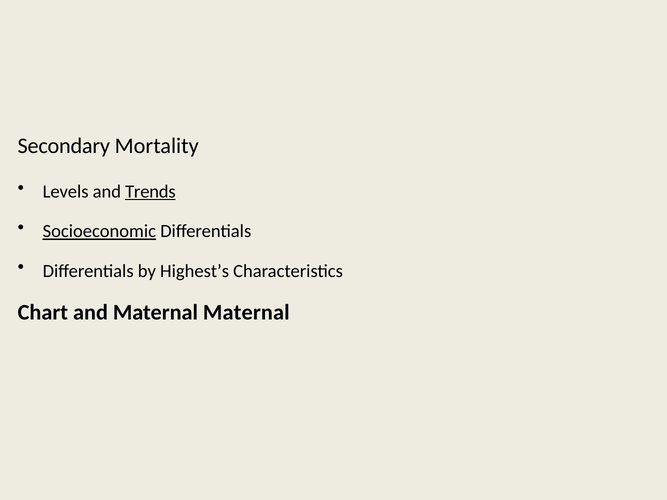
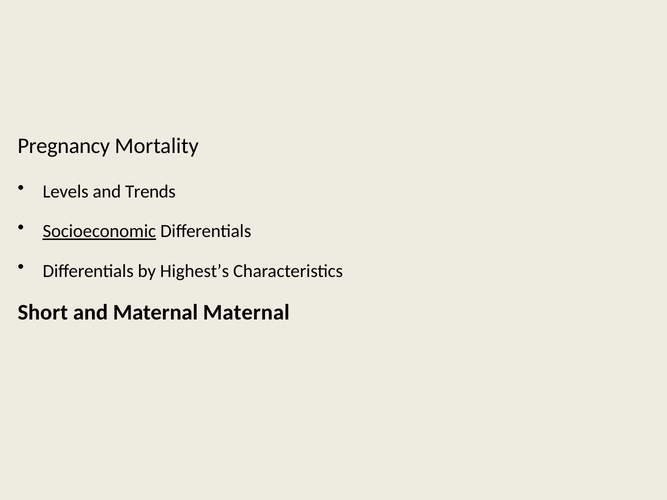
Secondary: Secondary -> Pregnancy (64, 146)
Trends underline: present -> none (150, 192)
Chart: Chart -> Short (43, 313)
